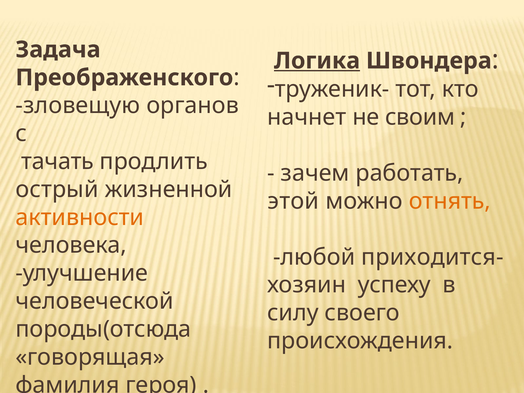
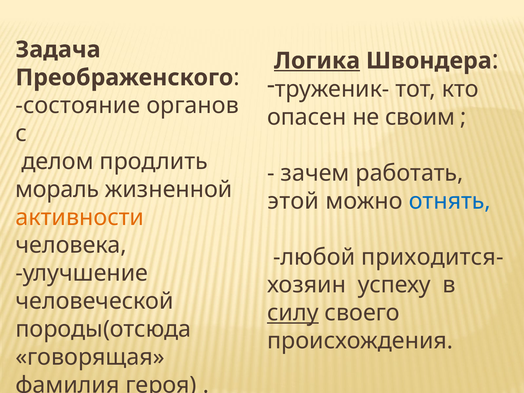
зловещую: зловещую -> состояние (78, 106)
начнет: начнет -> опасен (307, 117)
тачать: тачать -> делом (58, 161)
острый: острый -> мораль (57, 189)
отнять colour: orange -> blue (450, 201)
силу underline: none -> present (293, 313)
